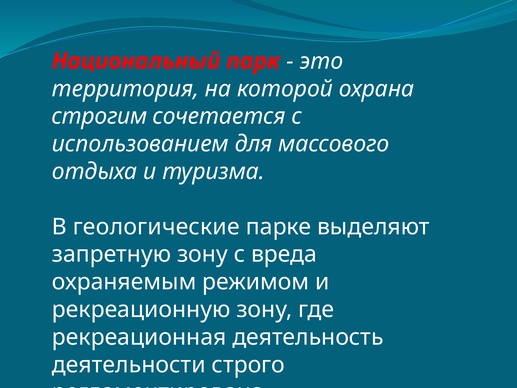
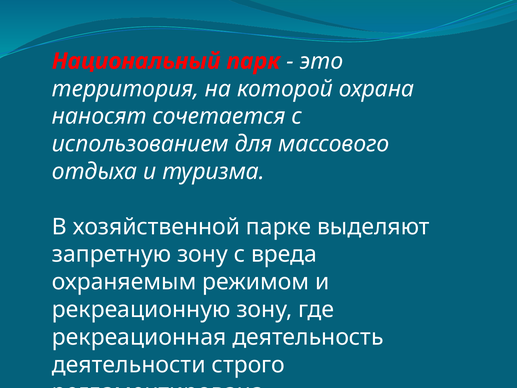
строгим: строгим -> наносят (99, 116)
геологические: геологические -> хозяйственной (156, 227)
